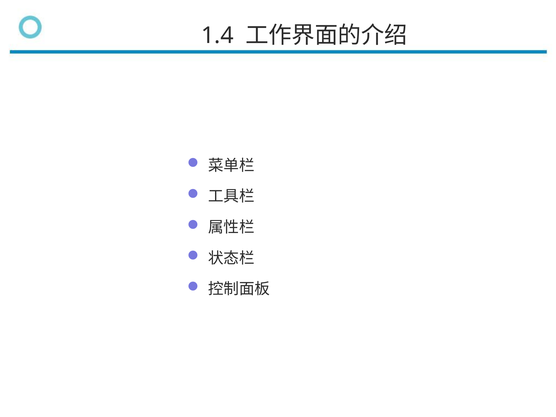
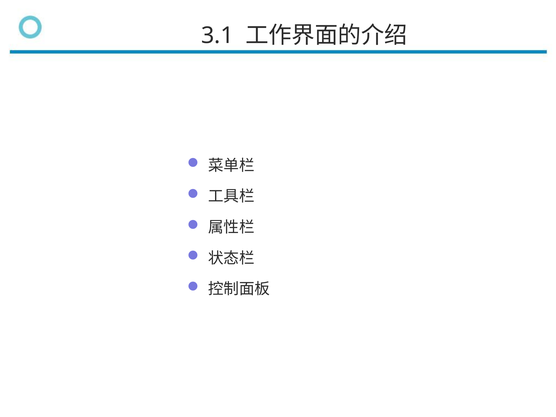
1.4: 1.4 -> 3.1 (217, 35)
